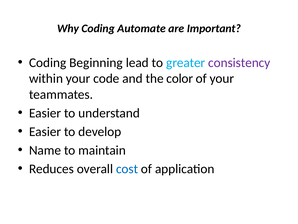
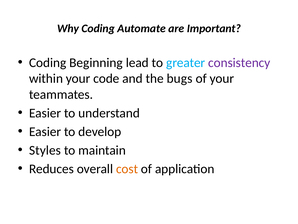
color: color -> bugs (180, 78)
Name: Name -> Styles (45, 150)
cost colour: blue -> orange (127, 169)
